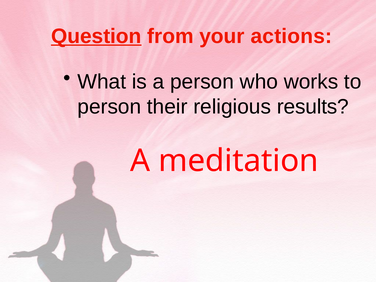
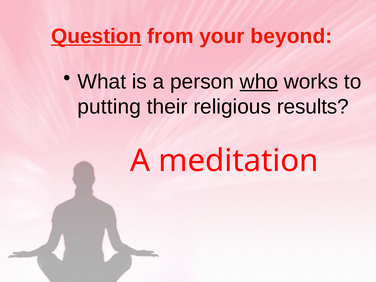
actions: actions -> beyond (291, 36)
who underline: none -> present (259, 82)
person: person -> putting (109, 107)
